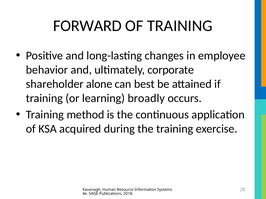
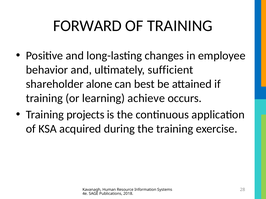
corporate: corporate -> sufficient (171, 70)
broadly: broadly -> achieve (146, 98)
method: method -> projects (85, 115)
